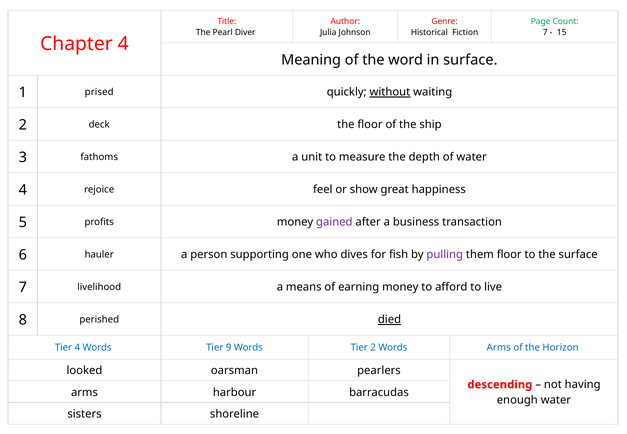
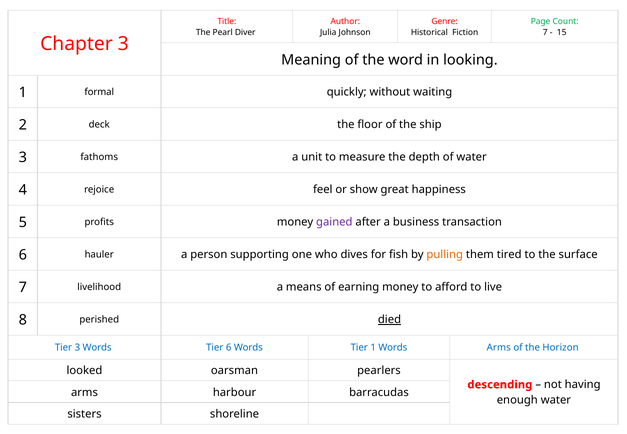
Chapter 4: 4 -> 3 (123, 44)
in surface: surface -> looking (470, 60)
prised: prised -> formal (99, 92)
without underline: present -> none (390, 92)
pulling colour: purple -> orange (445, 255)
them floor: floor -> tired (509, 255)
Tier 4: 4 -> 3 (77, 348)
Tier 9: 9 -> 6 (229, 348)
Tier 2: 2 -> 1 (373, 348)
